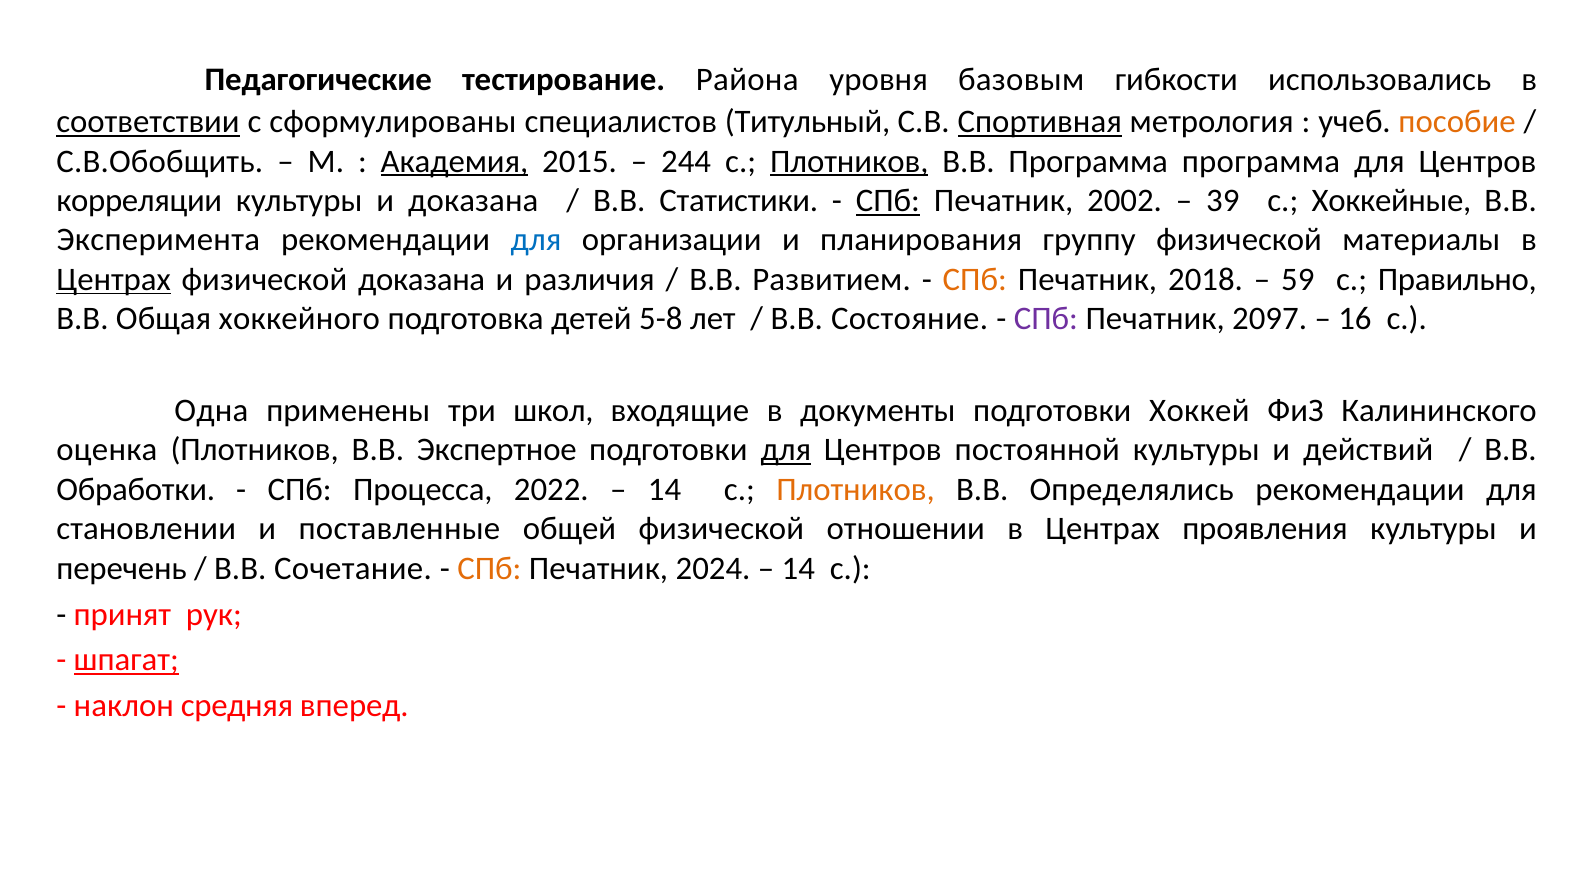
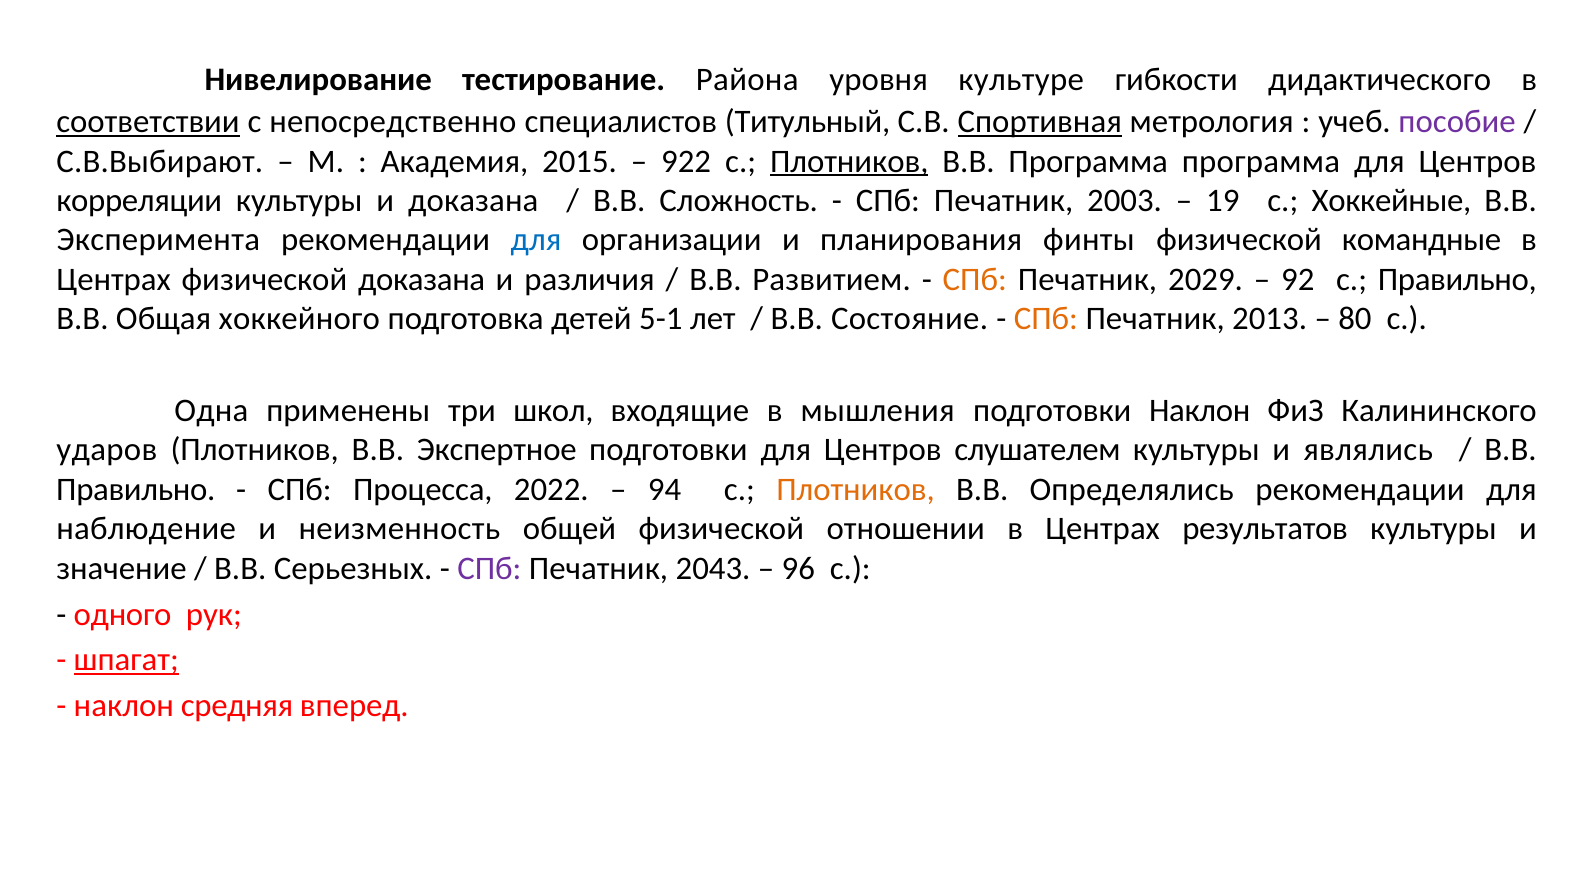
Педагогические: Педагогические -> Нивелирование (318, 80)
базовым: базовым -> культуре (1021, 80)
использовались: использовались -> дидактического (1380, 80)
сформулированы: сформулированы -> непосредственно (393, 122)
пособие colour: orange -> purple (1457, 122)
С.В.Обобщить: С.В.Обобщить -> С.В.Выбирают (160, 161)
Академия underline: present -> none (454, 161)
244: 244 -> 922 (686, 161)
Статистики: Статистики -> Сложность (739, 201)
СПб underline: present -> none (888, 201)
2002: 2002 -> 2003 (1125, 201)
39: 39 -> 19 (1223, 201)
группу: группу -> финты (1089, 240)
материалы: материалы -> командные (1422, 240)
Центрах underline: present -> none (114, 279)
2018: 2018 -> 2029 (1206, 279)
59: 59 -> 92 (1298, 279)
5-8: 5-8 -> 5-1 (661, 319)
СПб colour: purple -> orange (1046, 319)
2097: 2097 -> 2013 (1270, 319)
16: 16 -> 80 (1355, 319)
документы: документы -> мышления (878, 411)
подготовки Хоккей: Хоккей -> Наклон (1200, 411)
оценка: оценка -> ударов (107, 450)
для underline: present -> none (786, 450)
постоянной: постоянной -> слушателем (1037, 450)
действий: действий -> являлись (1368, 450)
Обработки: Обработки -> Правильно (136, 489)
14: 14 -> 94 (664, 489)
становлении: становлении -> наблюдение (146, 529)
поставленные: поставленные -> неизменность (399, 529)
проявления: проявления -> результатов (1265, 529)
перечень: перечень -> значение (121, 568)
Сочетание: Сочетание -> Серьезных (353, 568)
СПб colour: orange -> purple (489, 568)
2024: 2024 -> 2043 (713, 568)
14: 14 -> 96 (798, 568)
принят: принят -> одного (123, 614)
